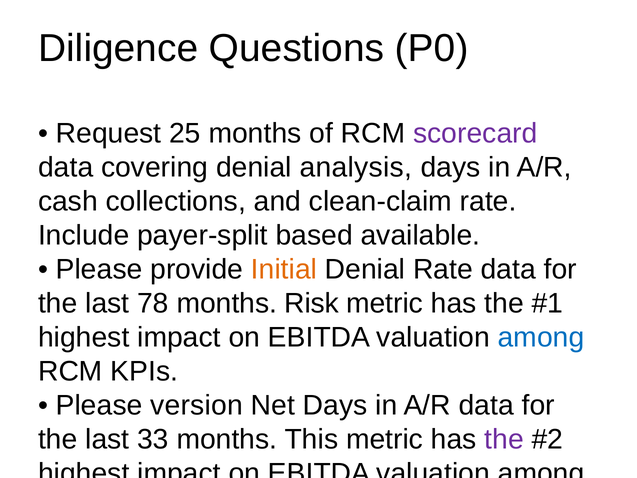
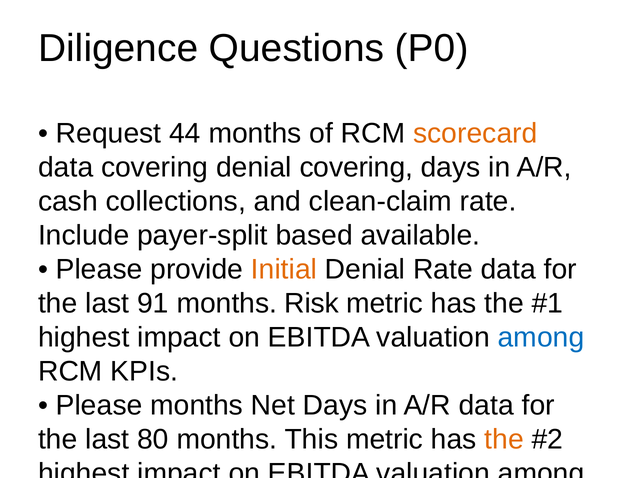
25: 25 -> 44 (185, 134)
scorecard colour: purple -> orange (475, 134)
denial analysis: analysis -> covering (356, 168)
78: 78 -> 91 (153, 303)
Please version: version -> months (197, 405)
33: 33 -> 80 (153, 439)
the colour: purple -> orange (504, 439)
